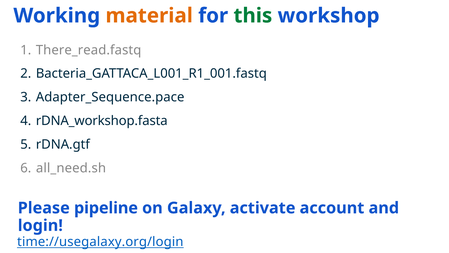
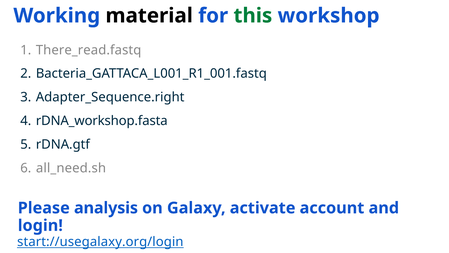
material colour: orange -> black (149, 16)
Adapter_Sequence.pace: Adapter_Sequence.pace -> Adapter_Sequence.right (110, 97)
pipeline: pipeline -> analysis (106, 208)
time://usegalaxy.org/login: time://usegalaxy.org/login -> start://usegalaxy.org/login (100, 241)
